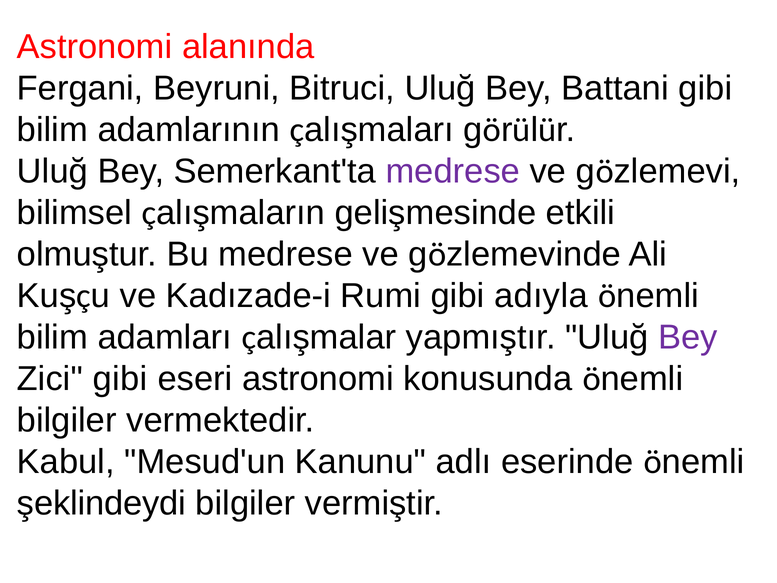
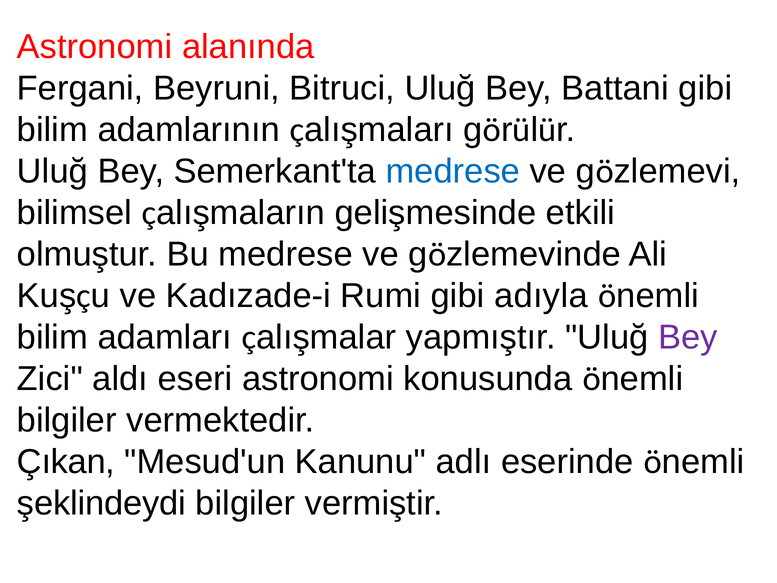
medrese colour: purple -> blue (453, 171)
Zici gibi: gibi -> aldı (120, 379)
Kabul: Kabul -> Çıkan (66, 462)
